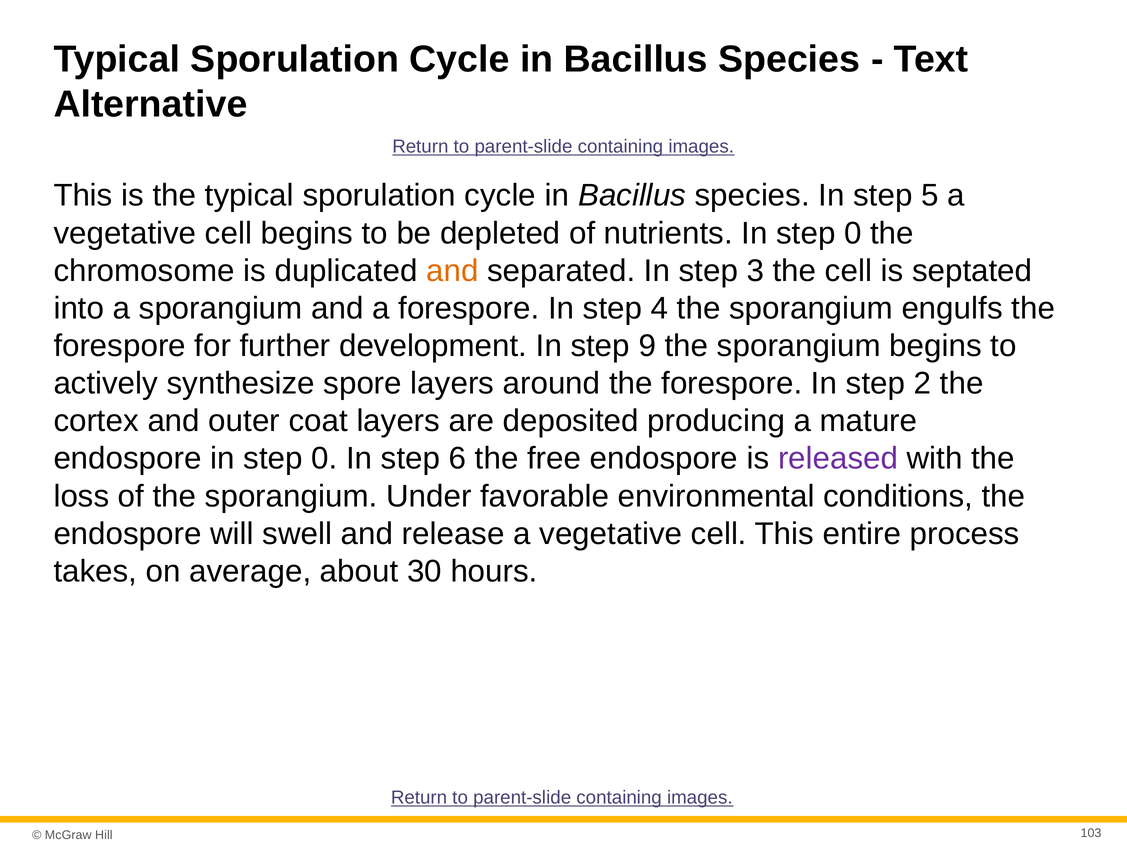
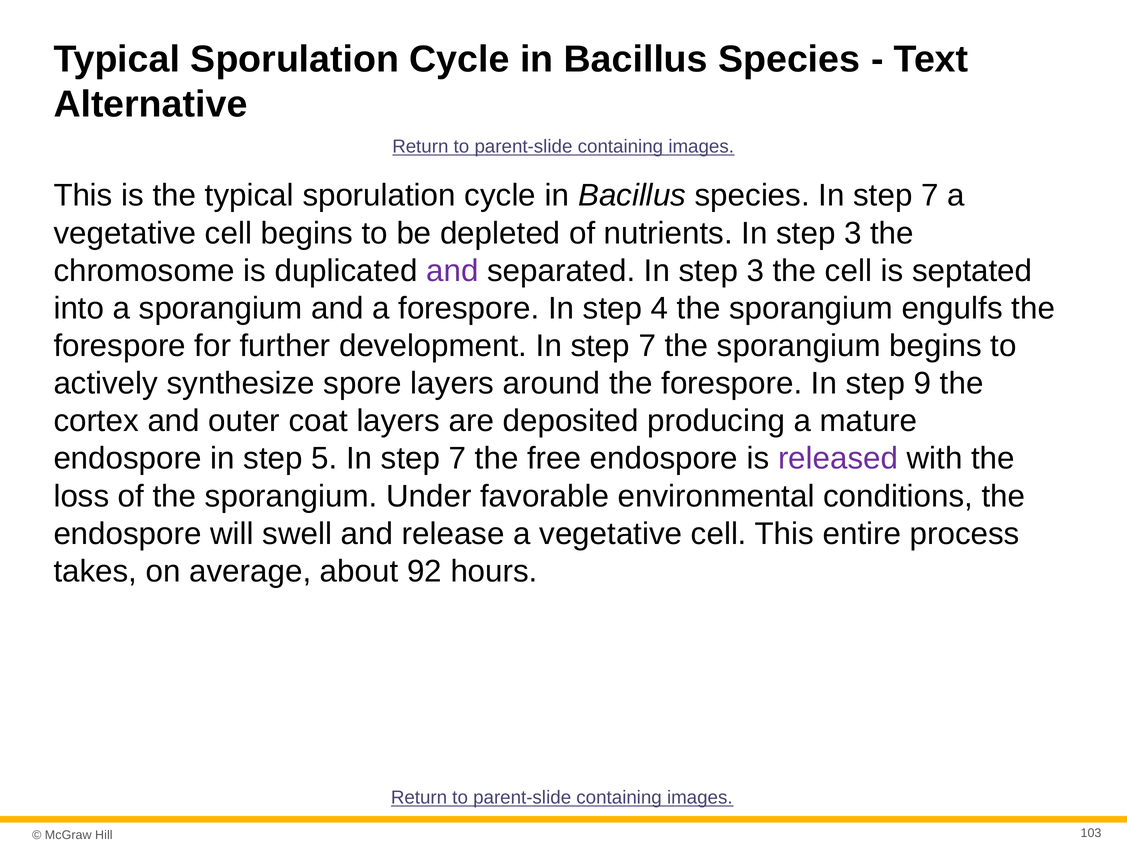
species In step 5: 5 -> 7 (930, 196)
nutrients In step 0: 0 -> 3 (853, 233)
and colour: orange -> purple (452, 271)
development In step 9: 9 -> 7 (647, 346)
2: 2 -> 9 (923, 384)
endospore in step 0: 0 -> 5 (324, 459)
6: 6 -> 7 (458, 459)
30: 30 -> 92 (424, 571)
